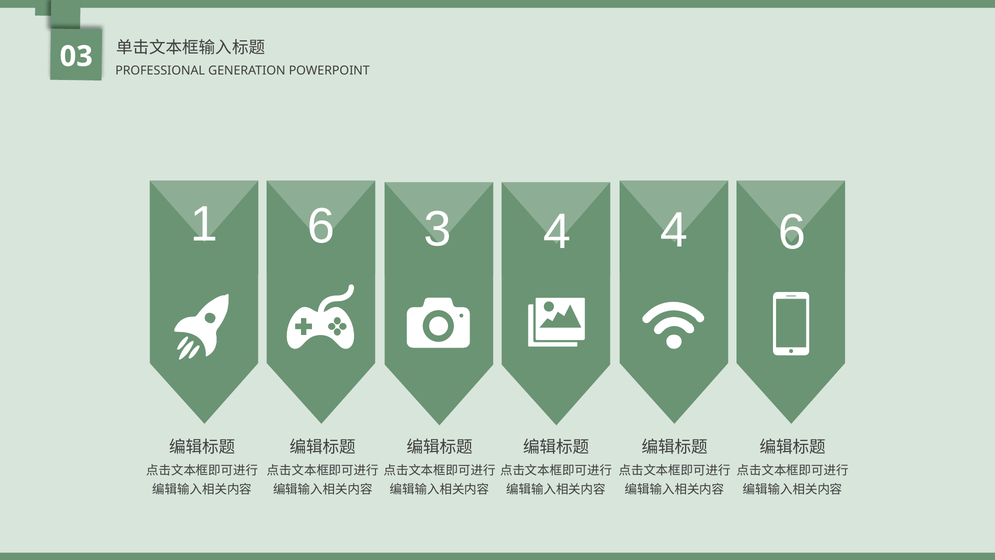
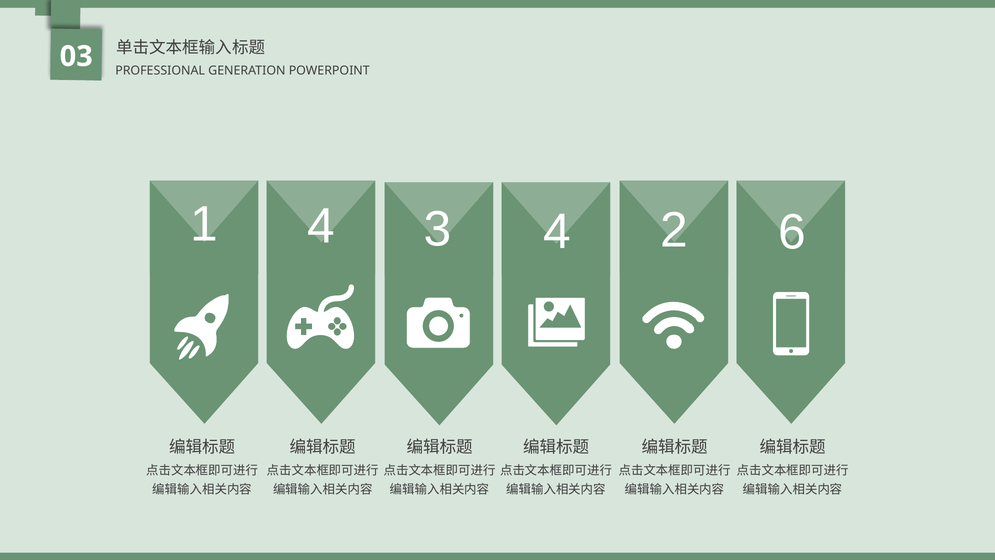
1 6: 6 -> 4 (321, 226)
4 4: 4 -> 2 (674, 230)
